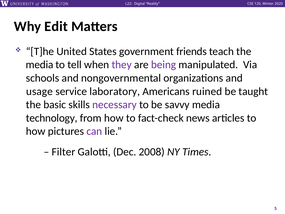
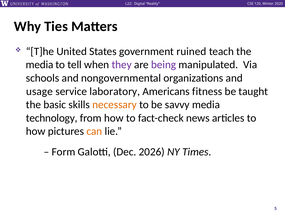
Edit: Edit -> Ties (56, 26)
friends: friends -> ruined (191, 51)
ruined: ruined -> fitness (207, 91)
necessary colour: purple -> orange (115, 105)
can colour: purple -> orange (94, 131)
Filter: Filter -> Form (64, 152)
2008: 2008 -> 2026 (152, 152)
